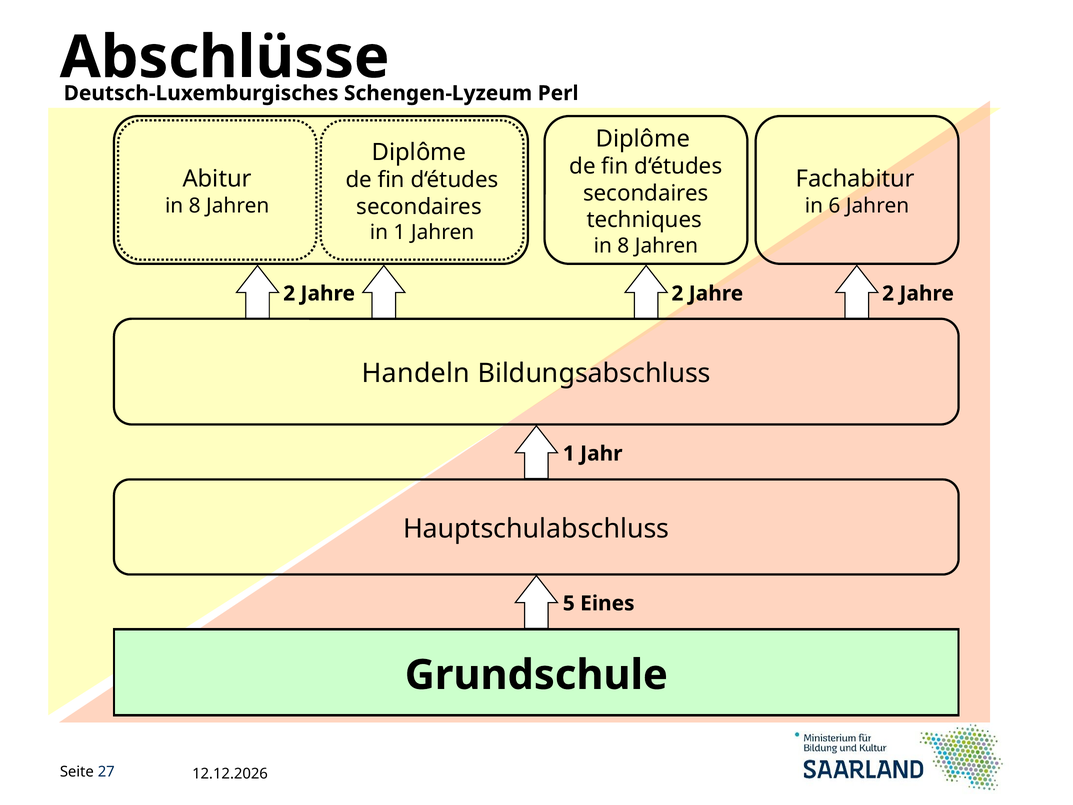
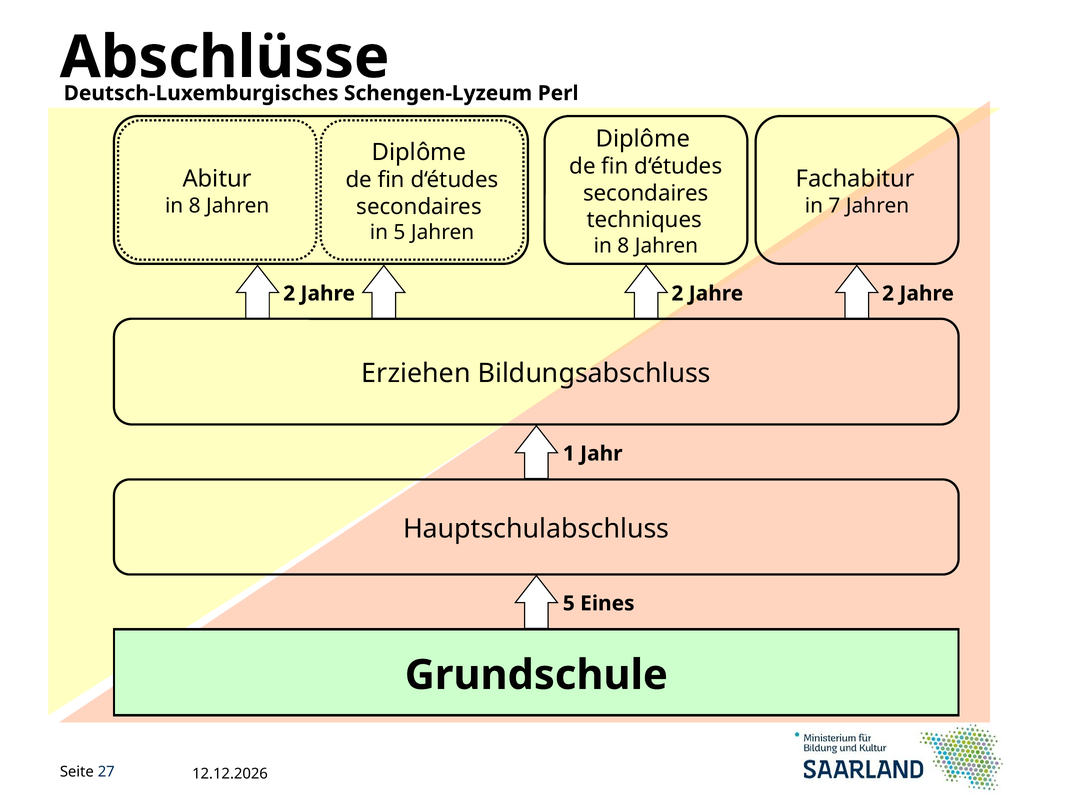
6: 6 -> 7 (834, 206)
in 1: 1 -> 5 (399, 233)
Handeln: Handeln -> Erziehen (416, 373)
